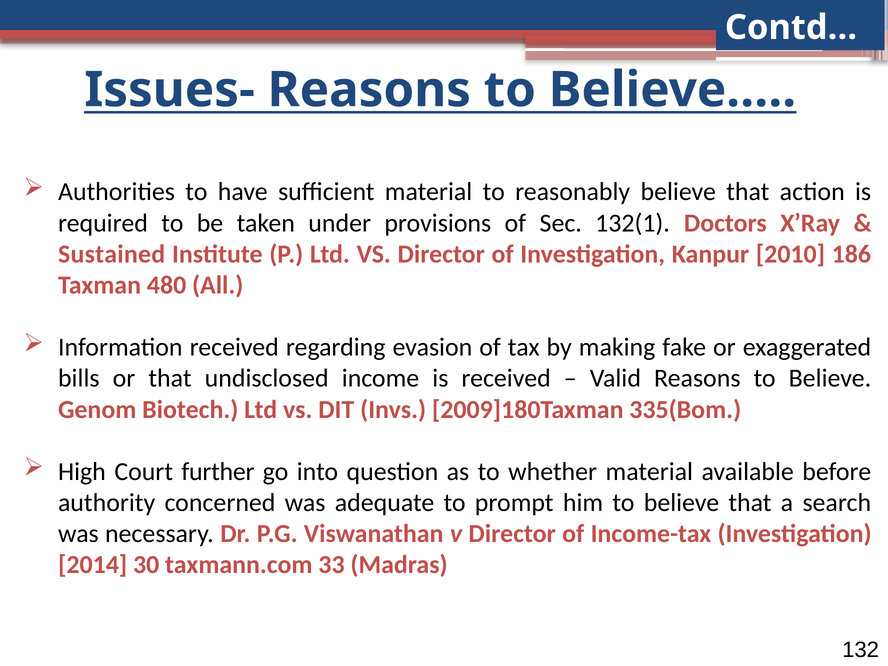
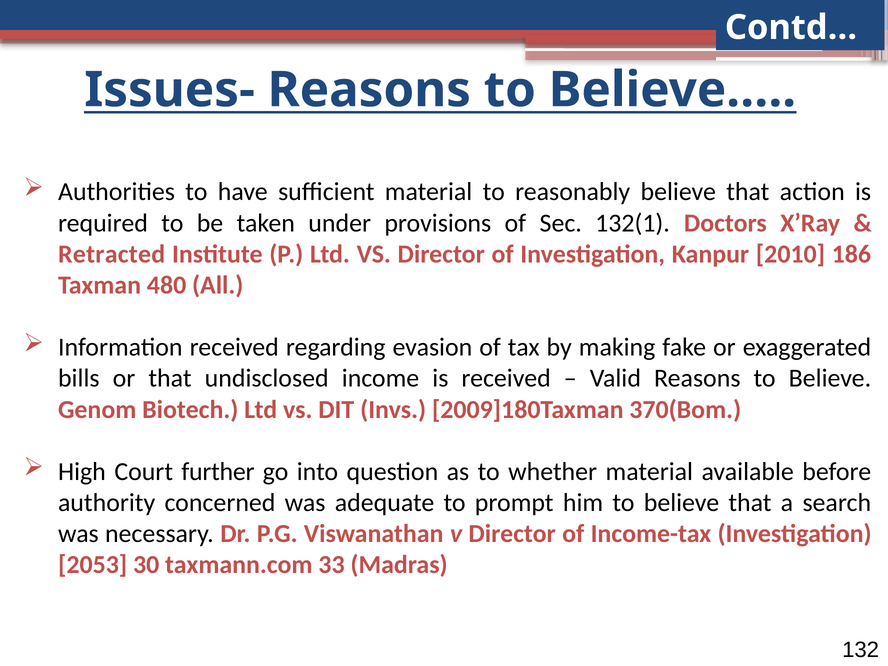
Sustained: Sustained -> Retracted (112, 254)
335(Bom: 335(Bom -> 370(Bom (685, 409)
2014: 2014 -> 2053 (93, 565)
